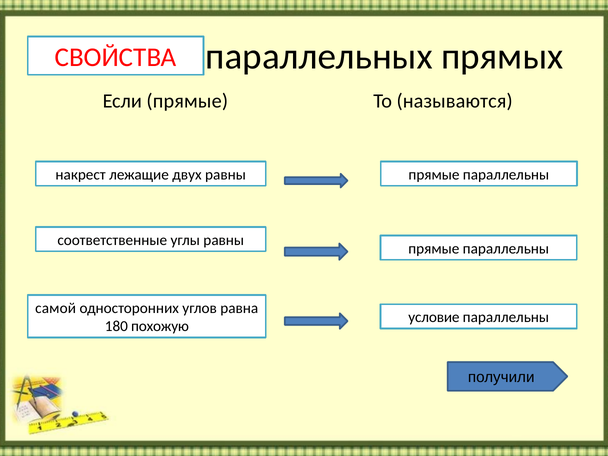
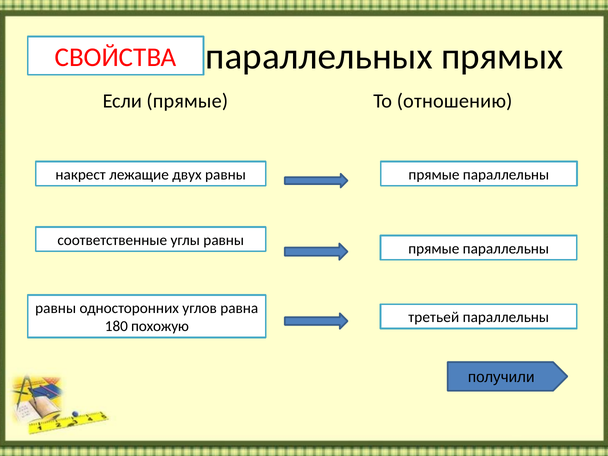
называются: называются -> отношению (455, 101)
самой: самой -> равны (56, 308)
условие: условие -> третьей (434, 317)
